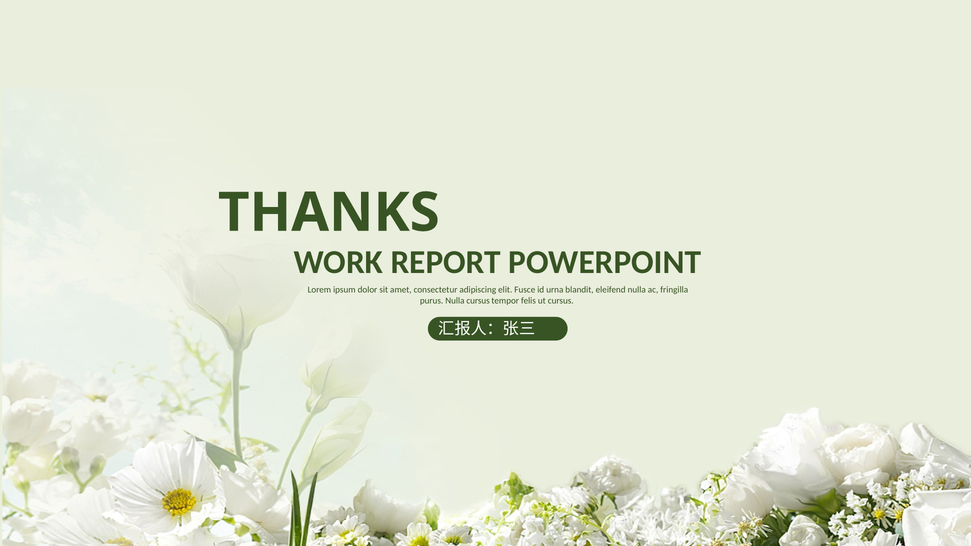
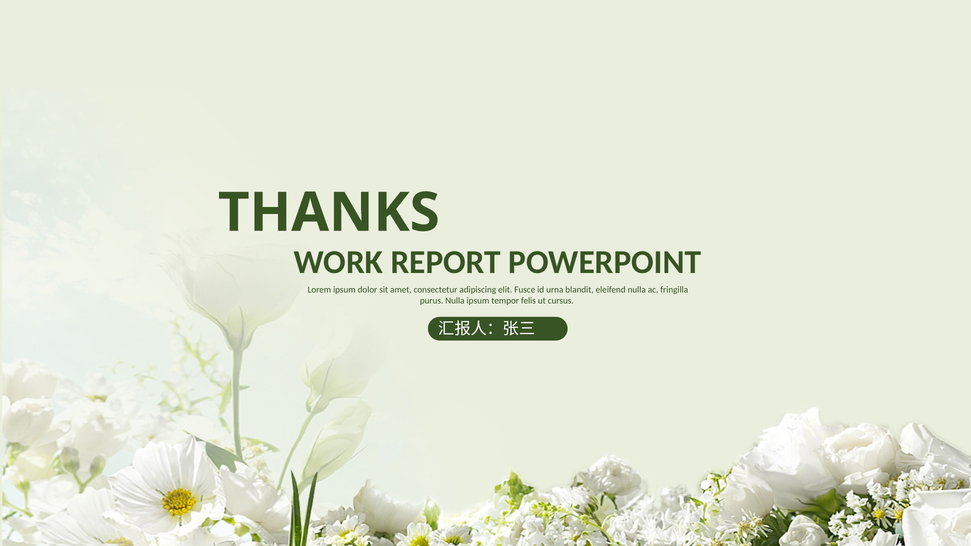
Nulla cursus: cursus -> ipsum (478, 301)
